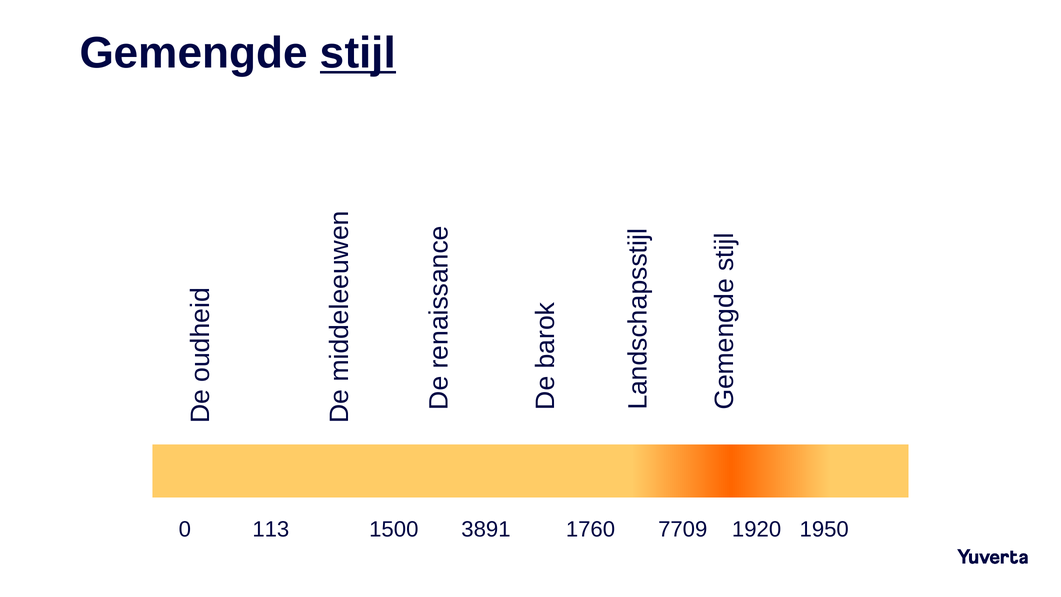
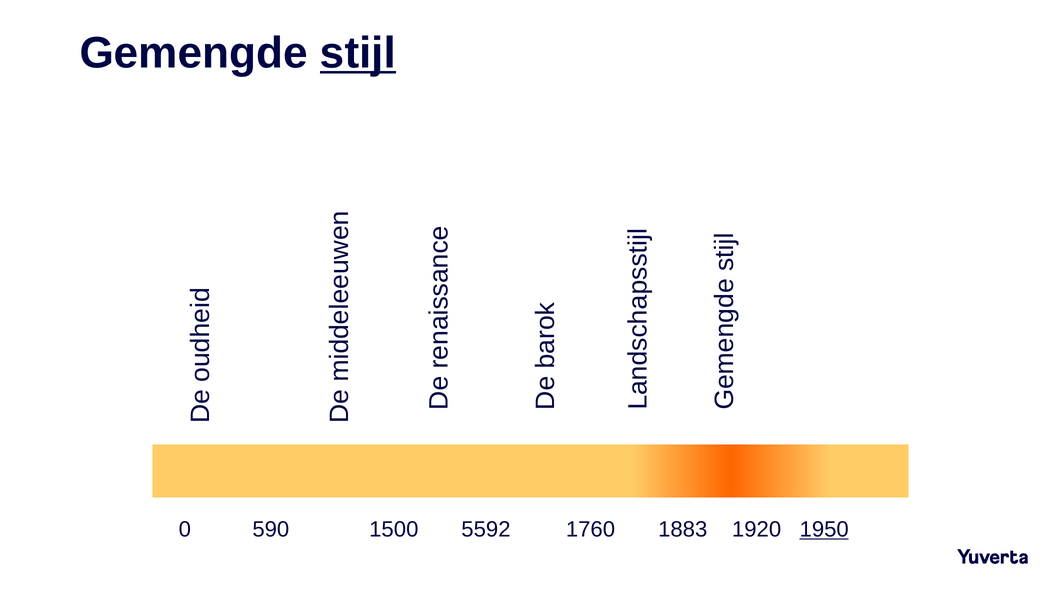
113: 113 -> 590 (271, 529)
3891: 3891 -> 5592 (486, 529)
7709: 7709 -> 1883 (683, 529)
1950 underline: none -> present (824, 529)
